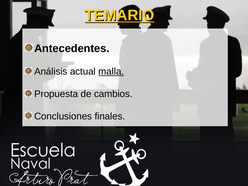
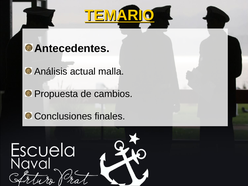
malla underline: present -> none (111, 72)
